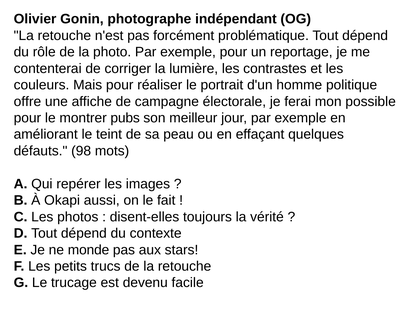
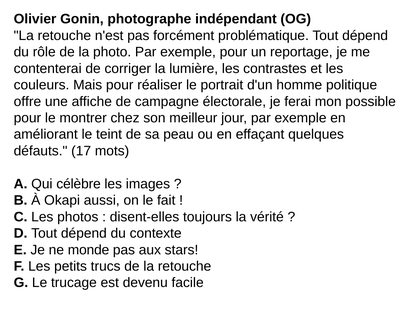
pubs: pubs -> chez (125, 118)
98: 98 -> 17 (81, 151)
repérer: repérer -> célèbre (79, 184)
